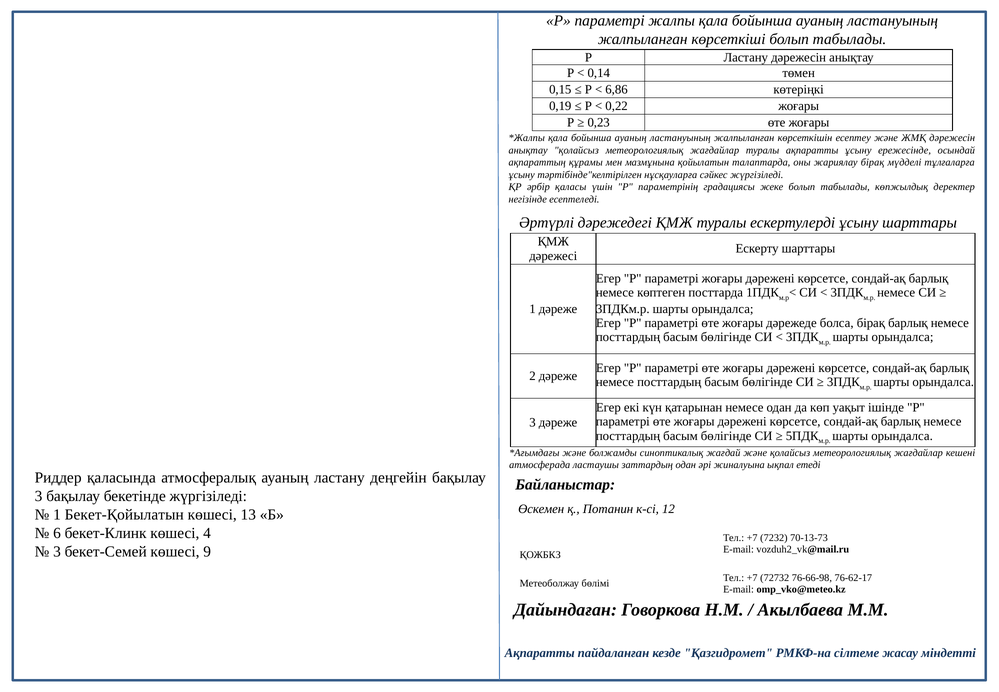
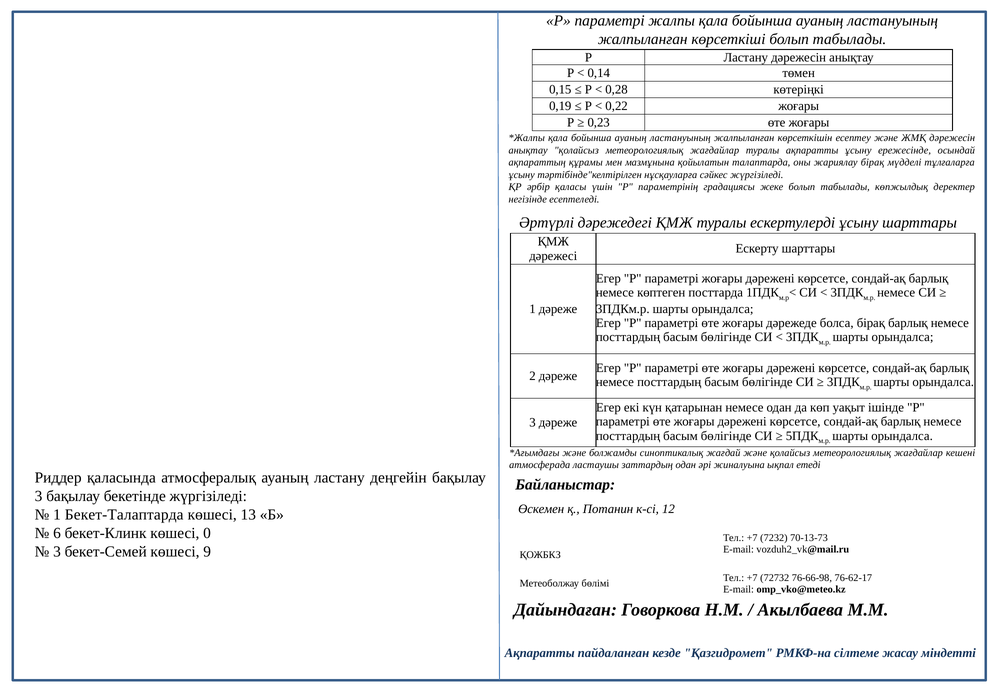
6,86: 6,86 -> 0,28 (617, 90)
Бекет-Қойылатын: Бекет-Қойылатын -> Бекет-Талаптарда (124, 514)
4: 4 -> 0 (207, 533)
